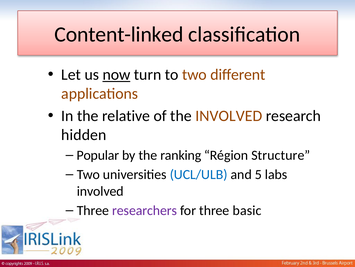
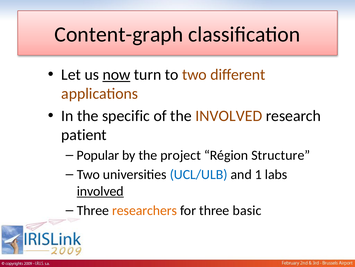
Content-linked: Content-linked -> Content-graph (119, 34)
relative: relative -> specific (126, 116)
hidden: hidden -> patient (84, 135)
ranking: ranking -> project (181, 155)
5: 5 -> 1 (258, 174)
involved underline: none -> present (100, 191)
researchers colour: purple -> orange (145, 210)
